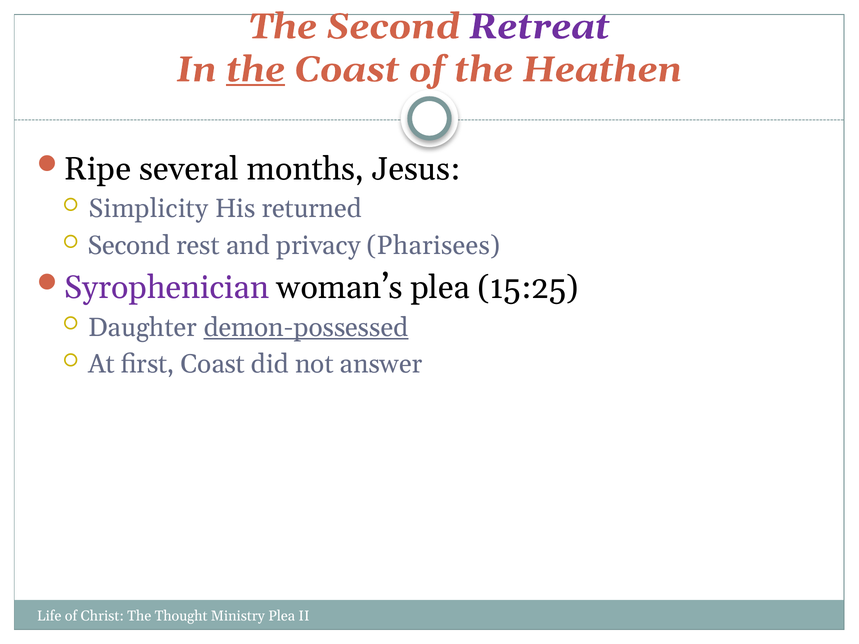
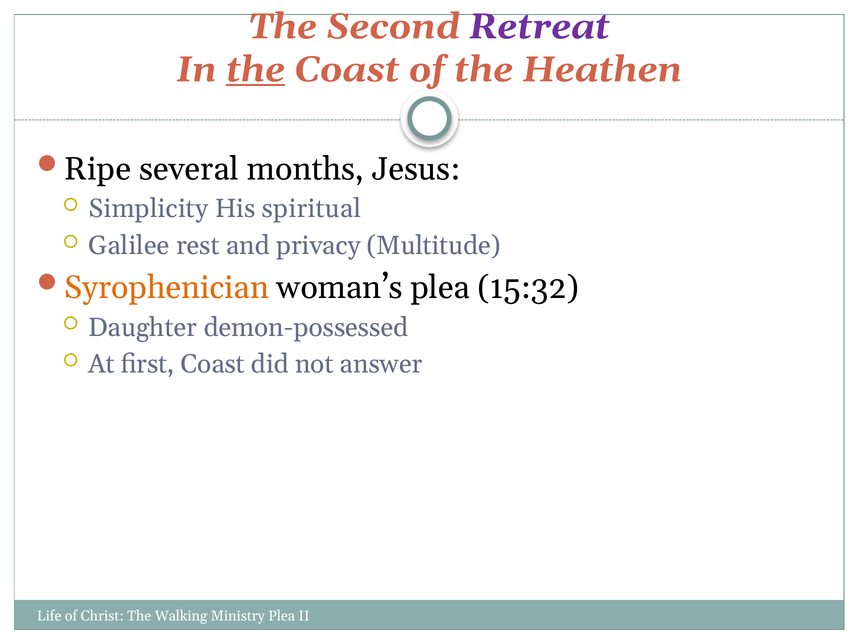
returned: returned -> spiritual (311, 209)
Second: Second -> Galilee (129, 246)
Pharisees: Pharisees -> Multitude (434, 246)
Syrophenician colour: purple -> orange (167, 288)
15:25: 15:25 -> 15:32 (528, 288)
demon-possessed underline: present -> none (306, 327)
Thought: Thought -> Walking (181, 616)
